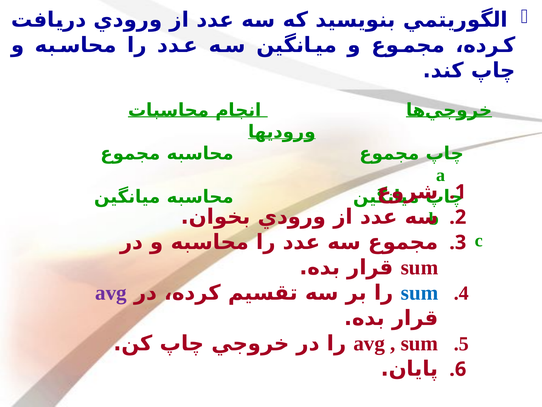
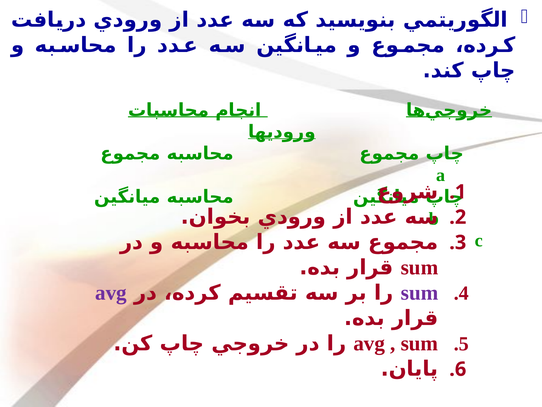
sum colour: blue -> purple (420, 293)
